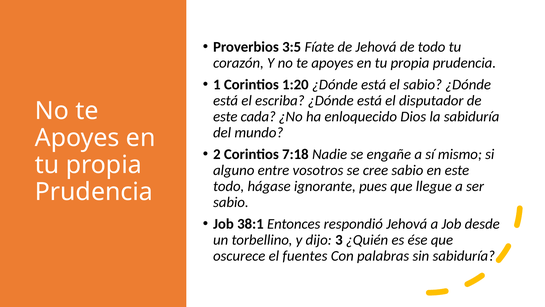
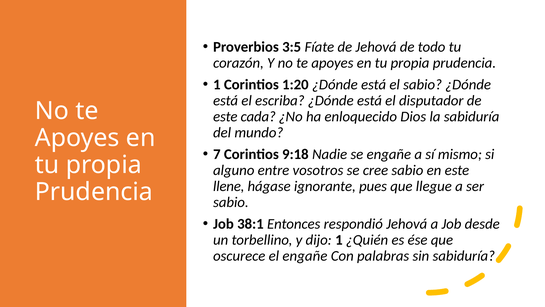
2: 2 -> 7 (217, 154)
7:18: 7:18 -> 9:18 (295, 154)
todo: todo -> llene (229, 186)
dijo 3: 3 -> 1 (339, 240)
el fuentes: fuentes -> engañe (305, 256)
